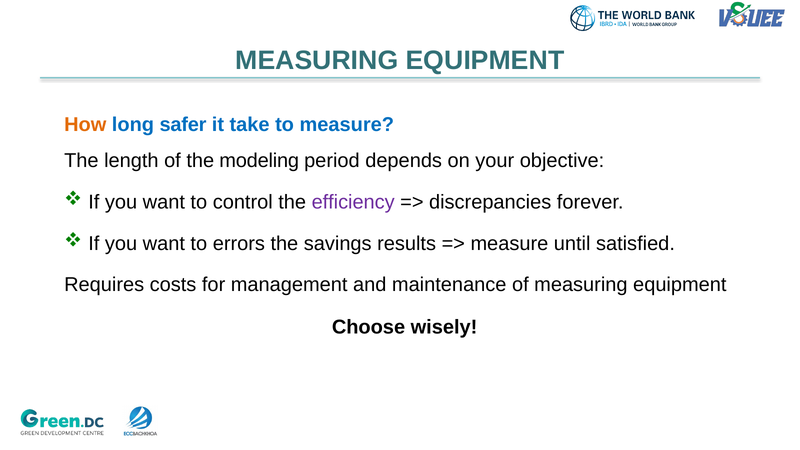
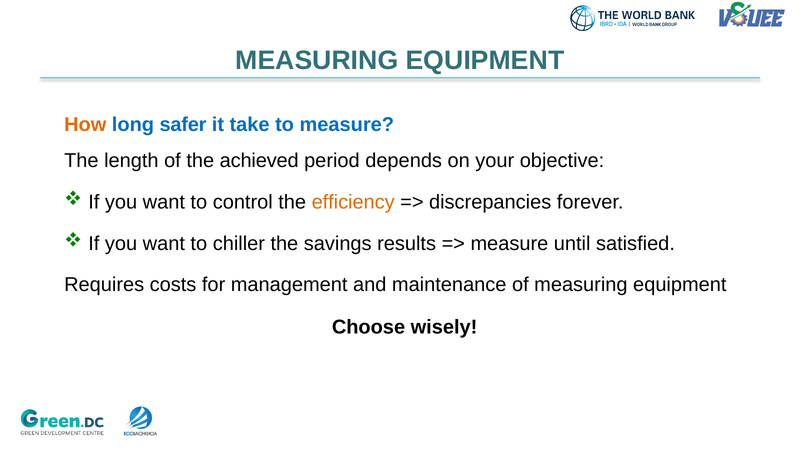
modeling: modeling -> achieved (259, 161)
efficiency colour: purple -> orange (353, 202)
errors: errors -> chiller (239, 243)
